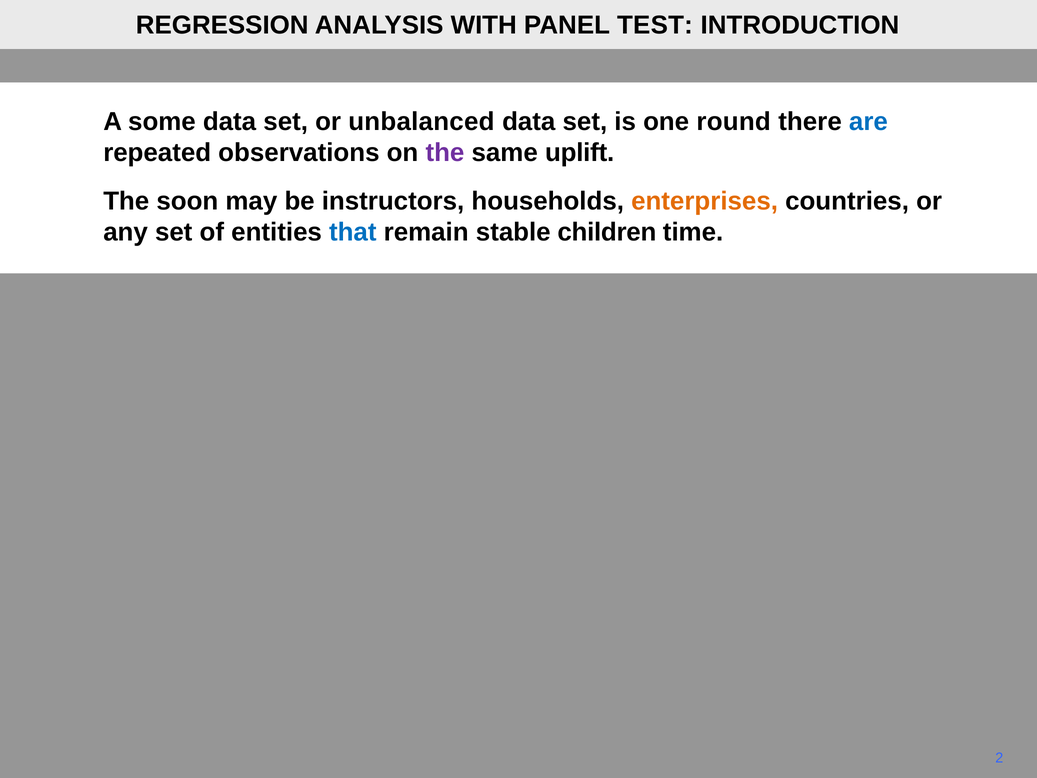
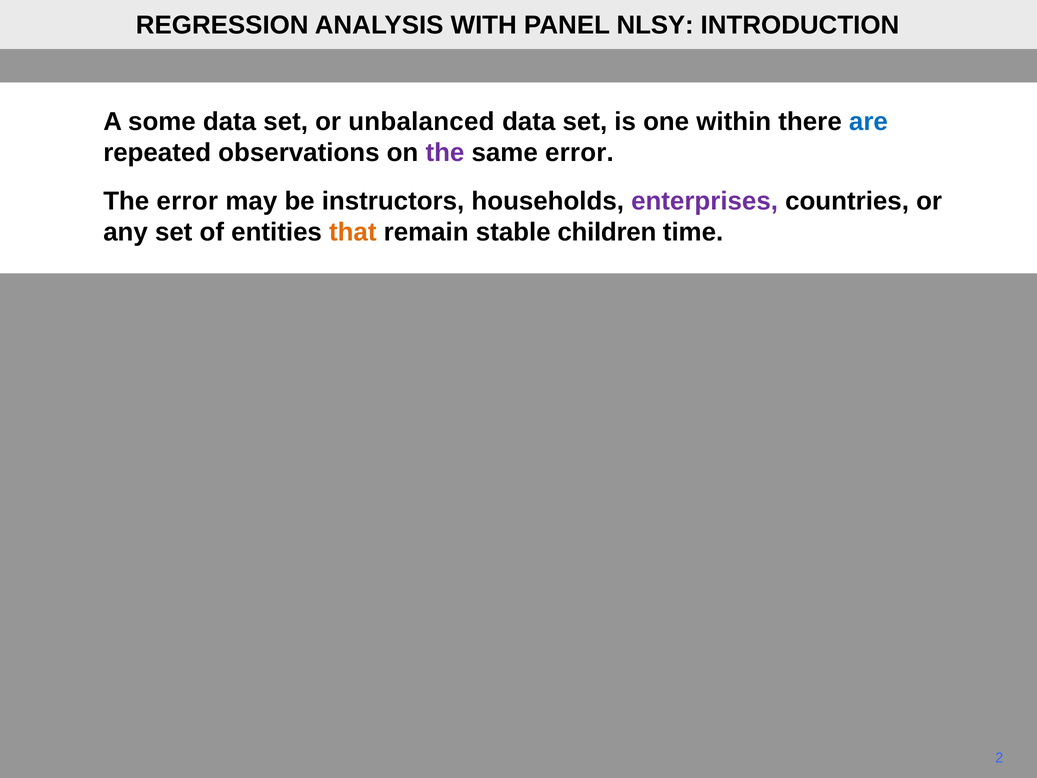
TEST: TEST -> NLSY (655, 25)
round: round -> within (734, 122)
same uplift: uplift -> error (579, 153)
The soon: soon -> error (187, 201)
enterprises colour: orange -> purple (705, 201)
that colour: blue -> orange (353, 232)
